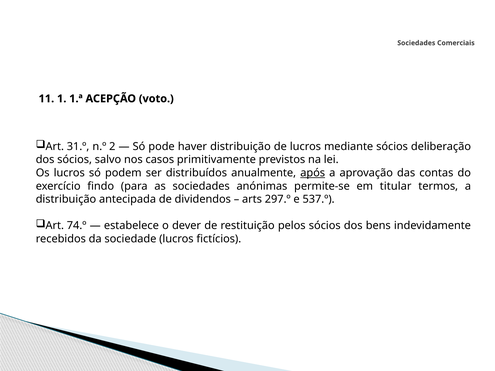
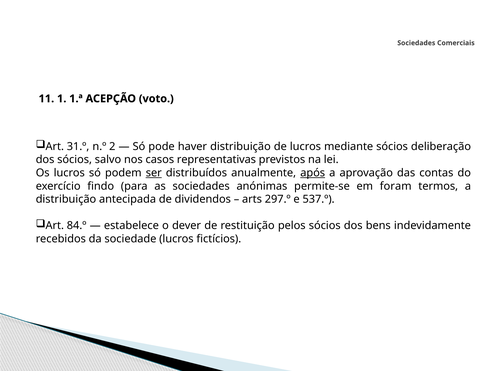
primitivamente: primitivamente -> representativas (216, 160)
ser underline: none -> present (154, 173)
titular: titular -> foram (396, 186)
74.º: 74.º -> 84.º (77, 226)
